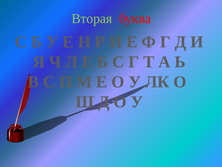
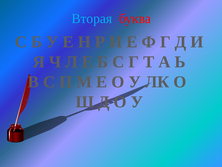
Вторая colour: light green -> light blue (92, 19)
